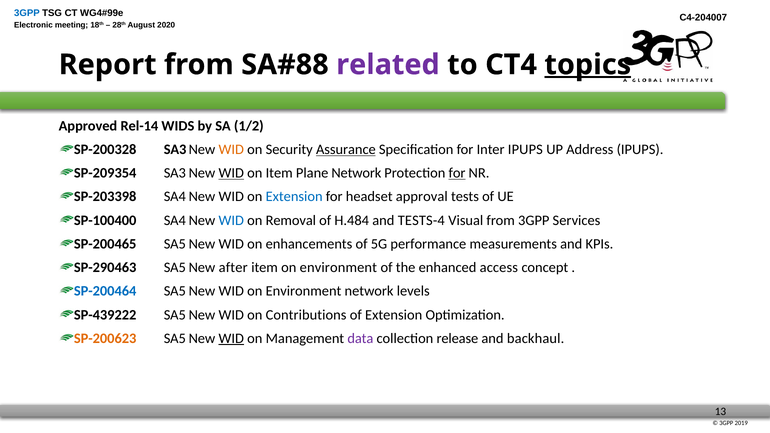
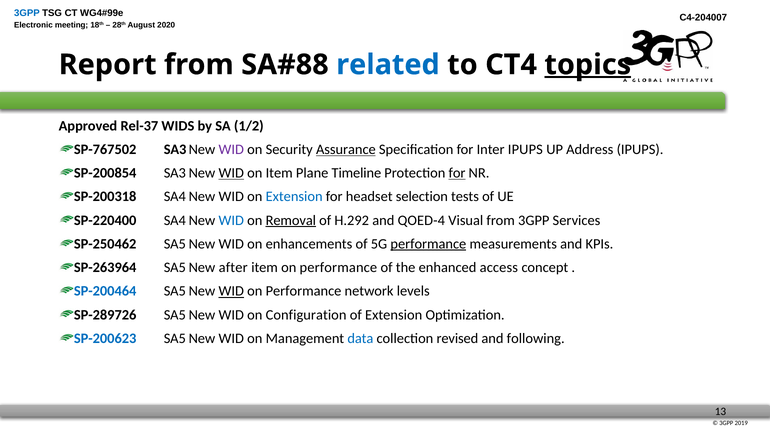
related colour: purple -> blue (388, 65)
Rel-14: Rel-14 -> Rel-37 (139, 126)
SP-200328: SP-200328 -> SP-767502 (105, 150)
WID colour: orange -> purple (231, 150)
SP-209354: SP-209354 -> SP-200854 (105, 173)
Plane Network: Network -> Timeline (356, 173)
SP-203398: SP-203398 -> SP-200318 (105, 197)
approval: approval -> selection (422, 197)
SP-100400: SP-100400 -> SP-220400 (105, 220)
Removal underline: none -> present (291, 220)
H.484: H.484 -> H.292 (352, 220)
TESTS-4: TESTS-4 -> QOED-4 (421, 220)
SP-200465: SP-200465 -> SP-250462 (105, 244)
performance underline: none -> present (428, 244)
SP-290463: SP-290463 -> SP-263964 (105, 268)
item on environment: environment -> performance (338, 268)
WID underline: none -> present (231, 291)
Environment: Environment -> Performance (304, 291)
SP-439222: SP-439222 -> SP-289726 (105, 315)
Contributions: Contributions -> Configuration (306, 315)
SP-200623 colour: orange -> blue (105, 339)
WID underline: present -> none (231, 339)
data colour: purple -> blue (360, 339)
release: release -> revised (457, 339)
backhaul: backhaul -> following (536, 339)
